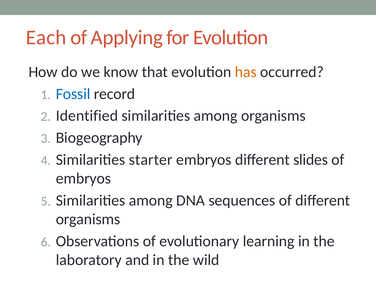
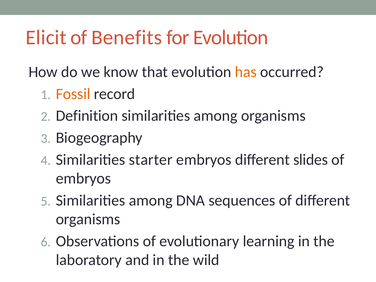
Each: Each -> Elicit (46, 37)
Applying: Applying -> Benefits (127, 37)
Fossil colour: blue -> orange (73, 94)
Identified: Identified -> Definition (87, 116)
